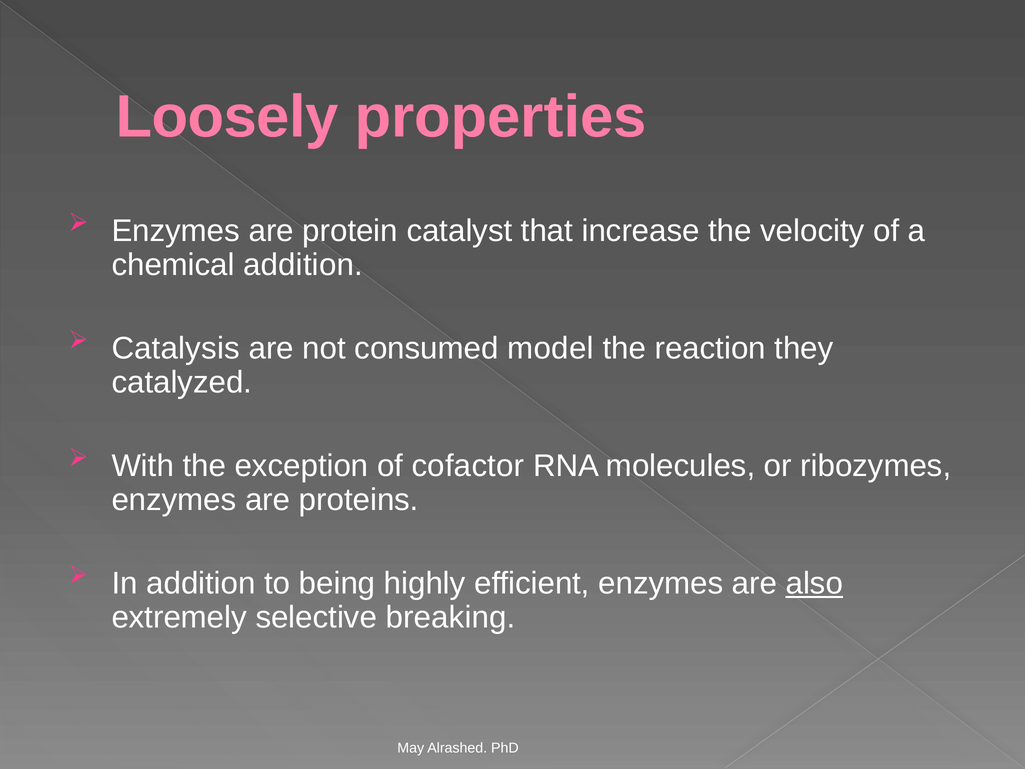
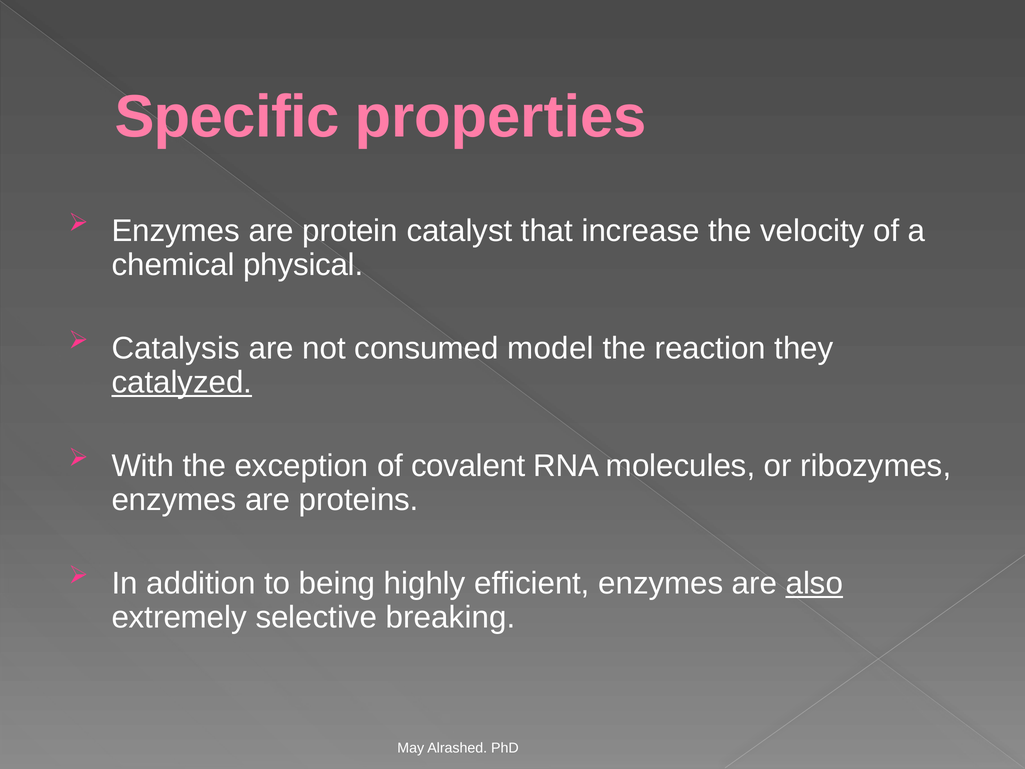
Loosely: Loosely -> Specific (227, 117)
chemical addition: addition -> physical (303, 265)
catalyzed underline: none -> present (182, 382)
cofactor: cofactor -> covalent (468, 466)
